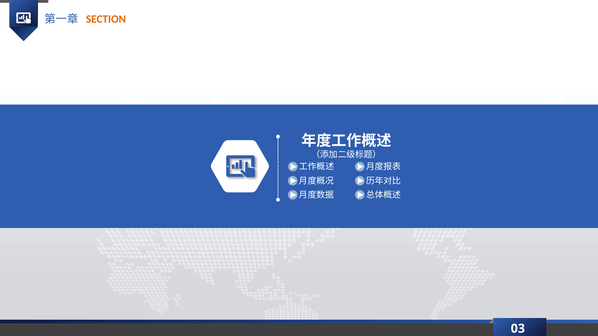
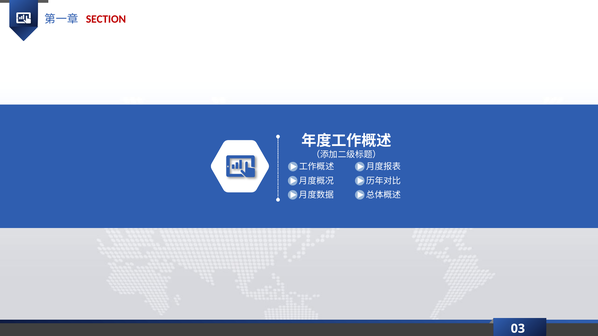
SECTION colour: orange -> red (106, 19)
